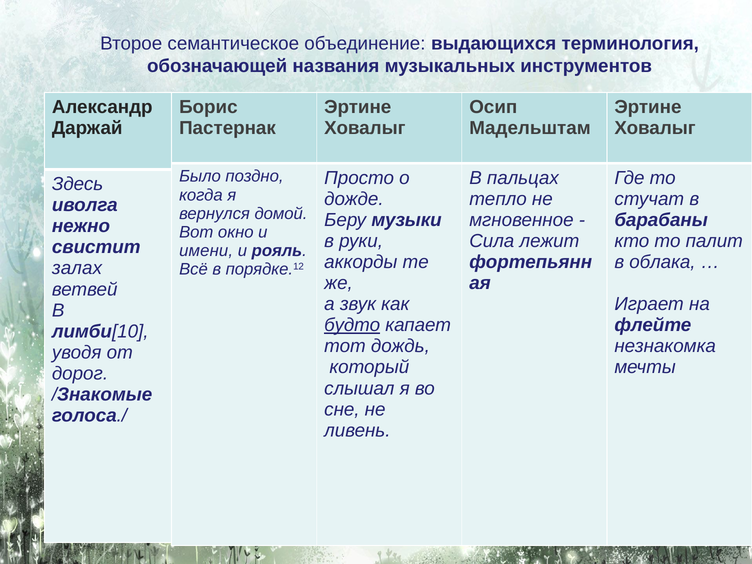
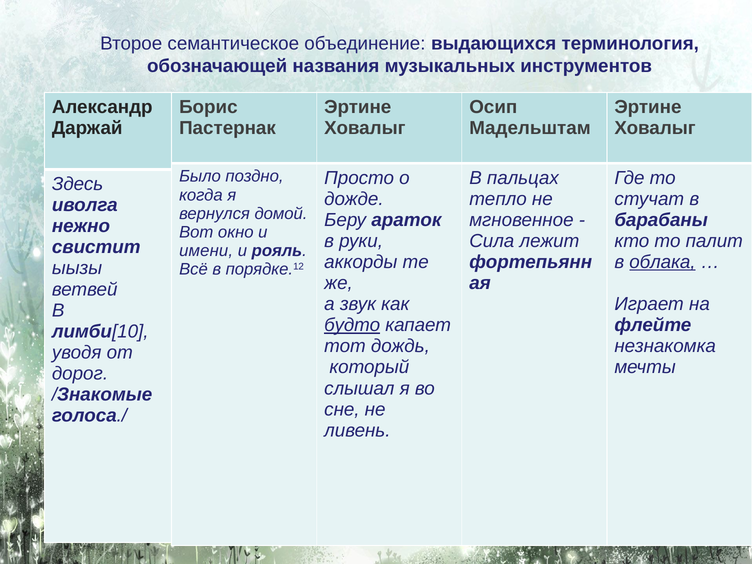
музыки: музыки -> араток (406, 220)
облака underline: none -> present (662, 262)
залах: залах -> ыызы (77, 268)
